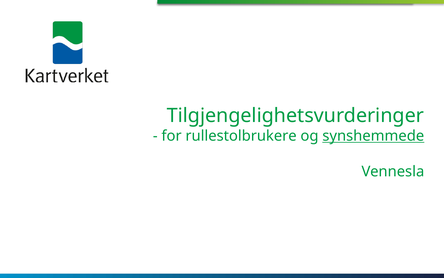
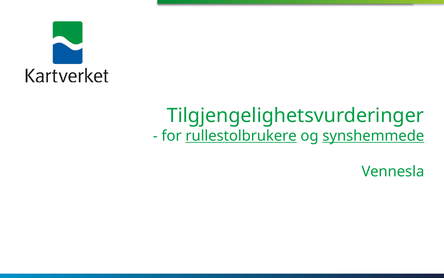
rullestolbrukere underline: none -> present (241, 136)
